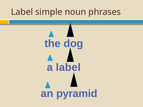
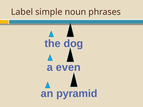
a label: label -> even (68, 67)
